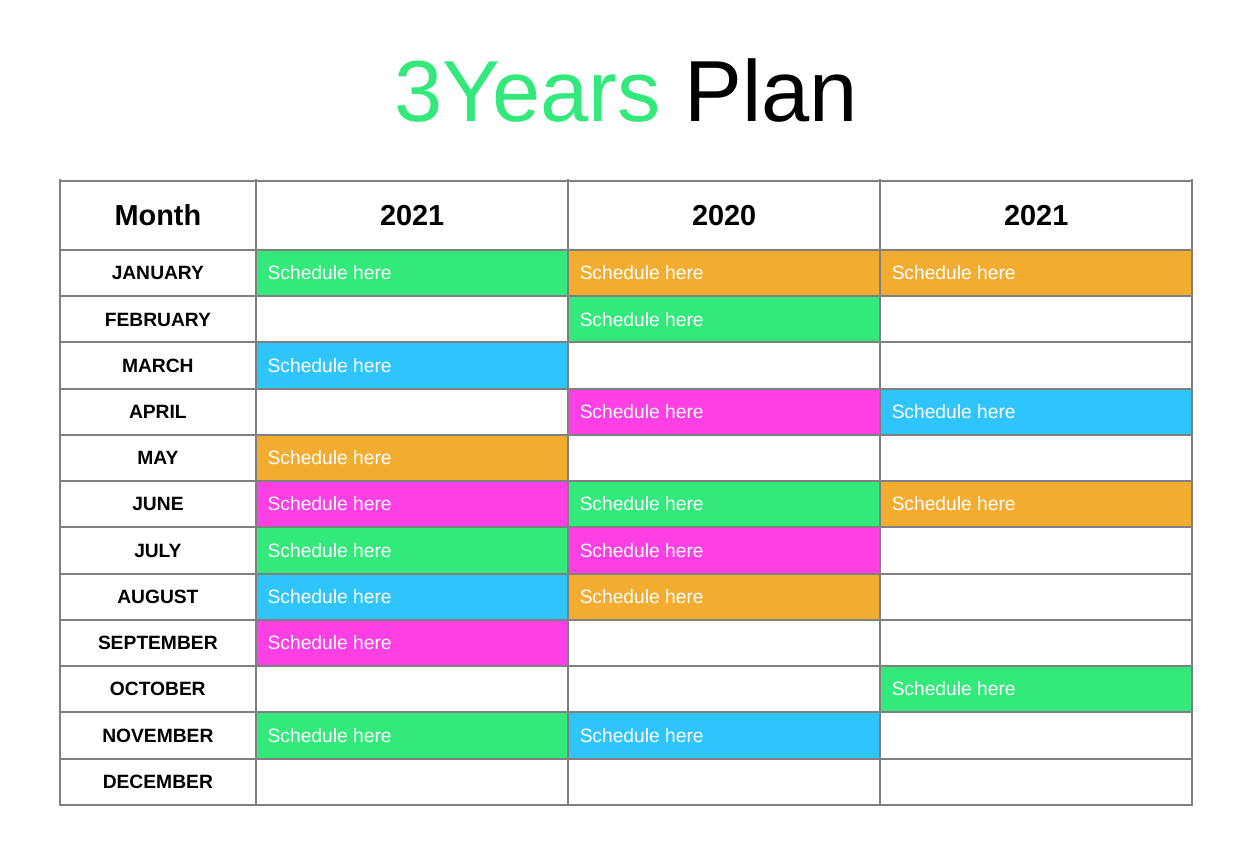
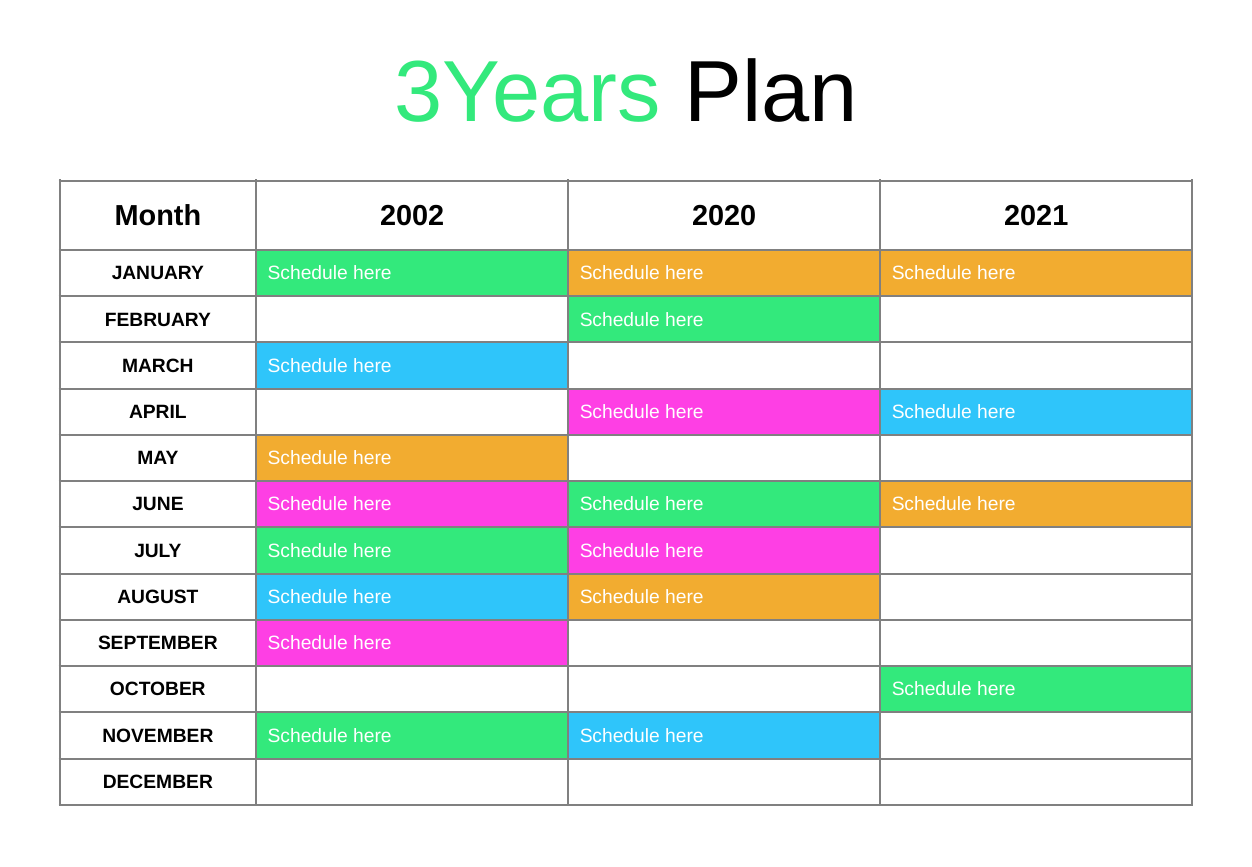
Month 2021: 2021 -> 2002 (412, 216)
